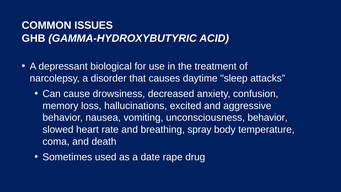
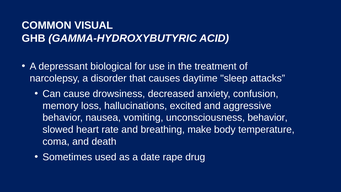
ISSUES: ISSUES -> VISUAL (94, 25)
spray: spray -> make (199, 130)
